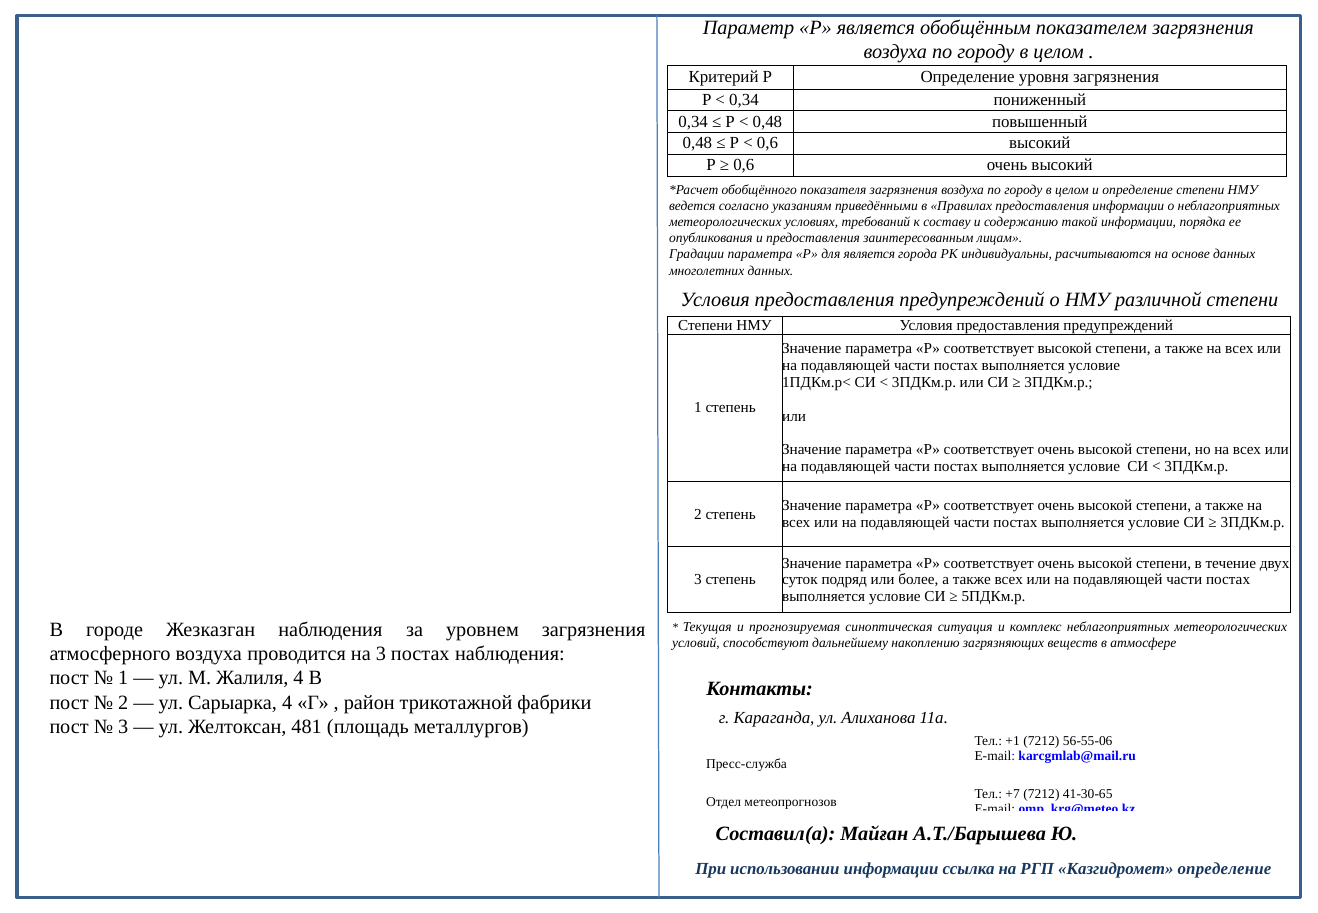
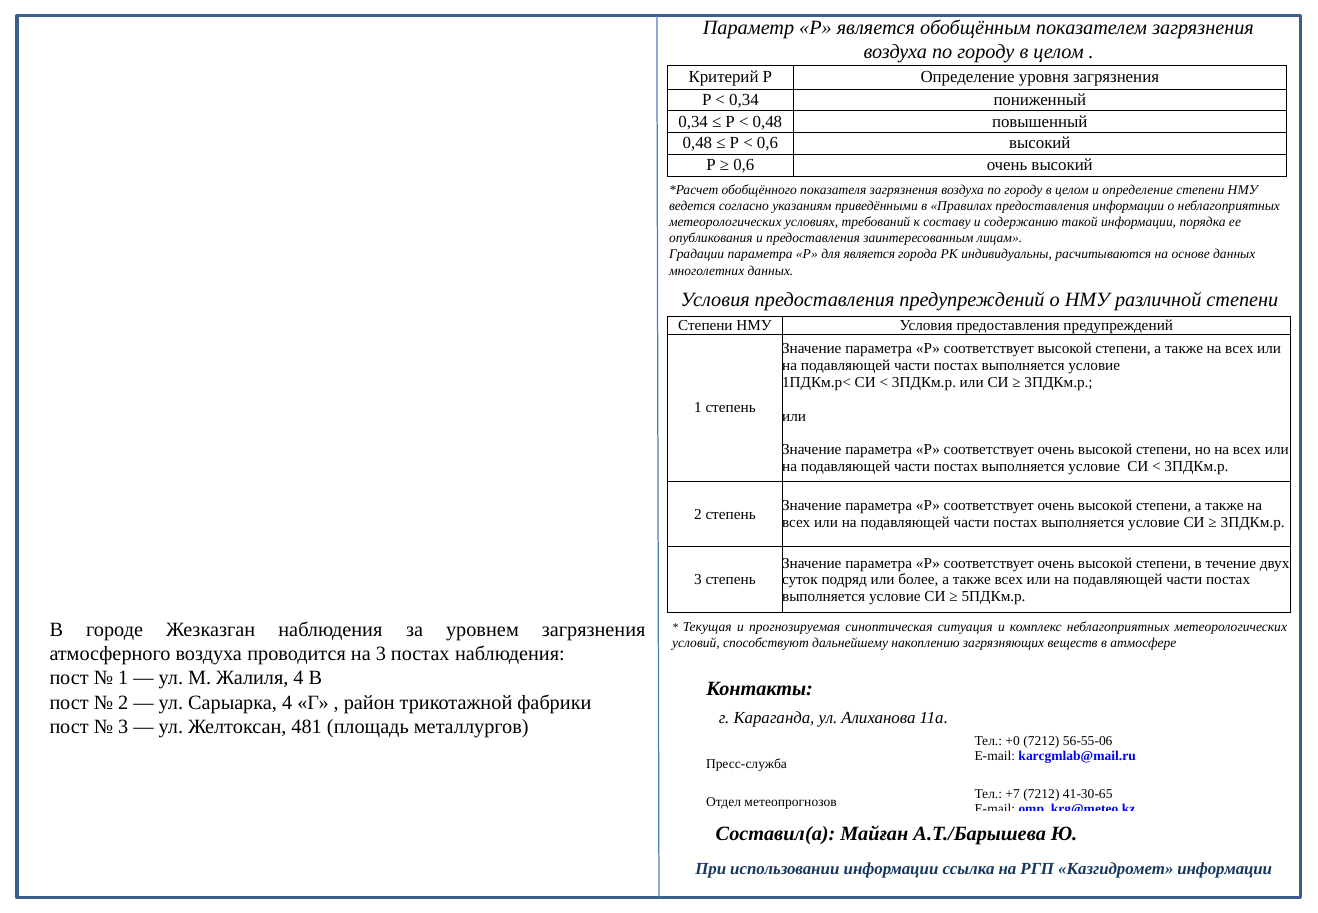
+1: +1 -> +0 (1013, 741)
Казгидромет определение: определение -> информации (1225, 869)
